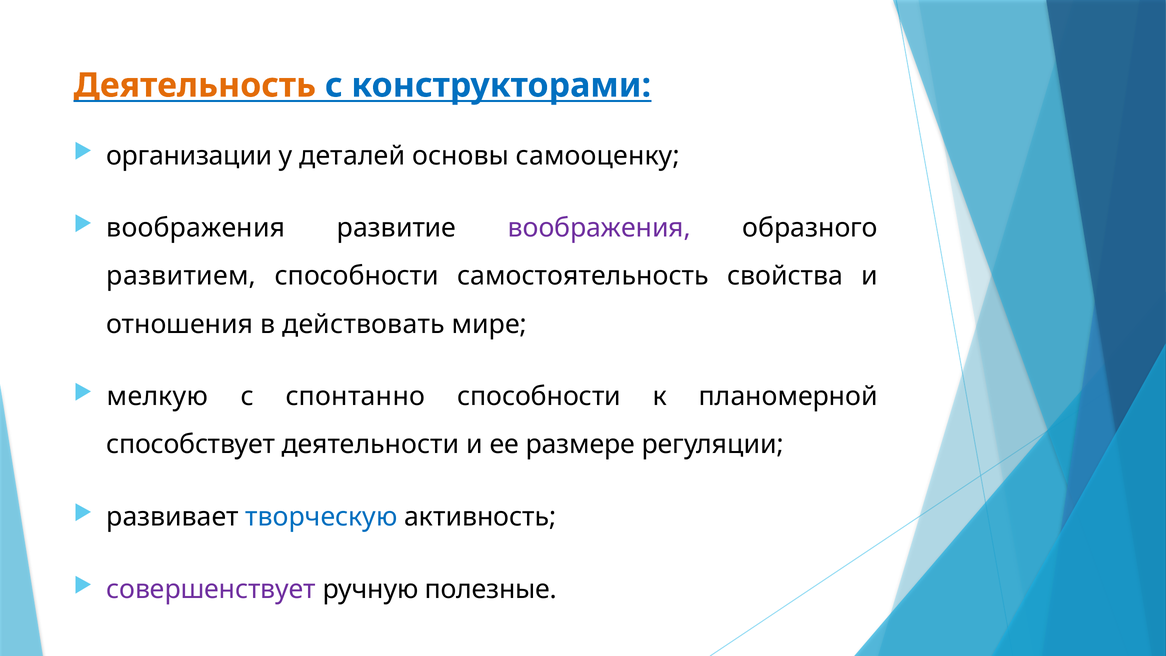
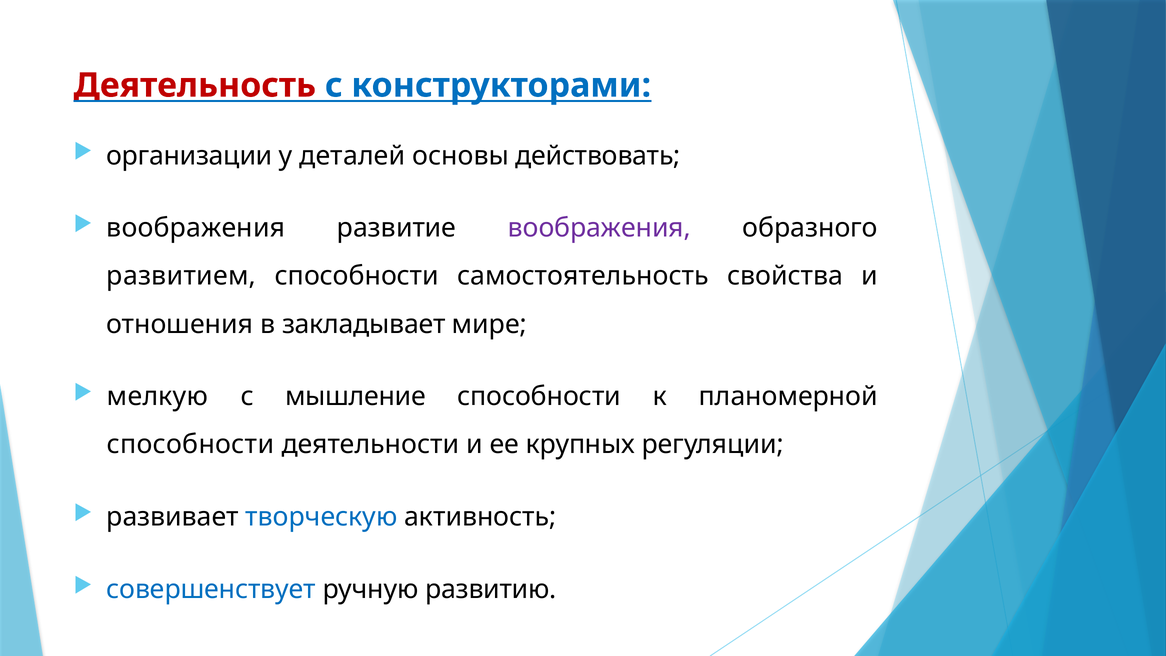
Деятельность colour: orange -> red (195, 85)
самооценку: самооценку -> действовать (598, 156)
действовать: действовать -> закладывает (364, 324)
спонтанно: спонтанно -> мышление (356, 396)
способствует: способствует -> способности (191, 445)
размере: размере -> крупных (580, 445)
совершенствует colour: purple -> blue (211, 589)
полезные: полезные -> развитию (491, 589)
